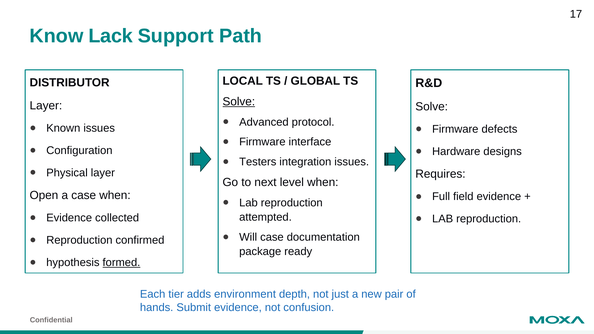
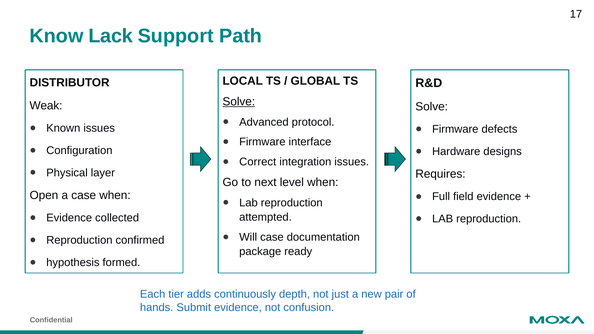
Layer: Layer -> Weak (46, 106)
Testers: Testers -> Correct (258, 162)
formed underline: present -> none (121, 262)
environment: environment -> continuously (245, 294)
